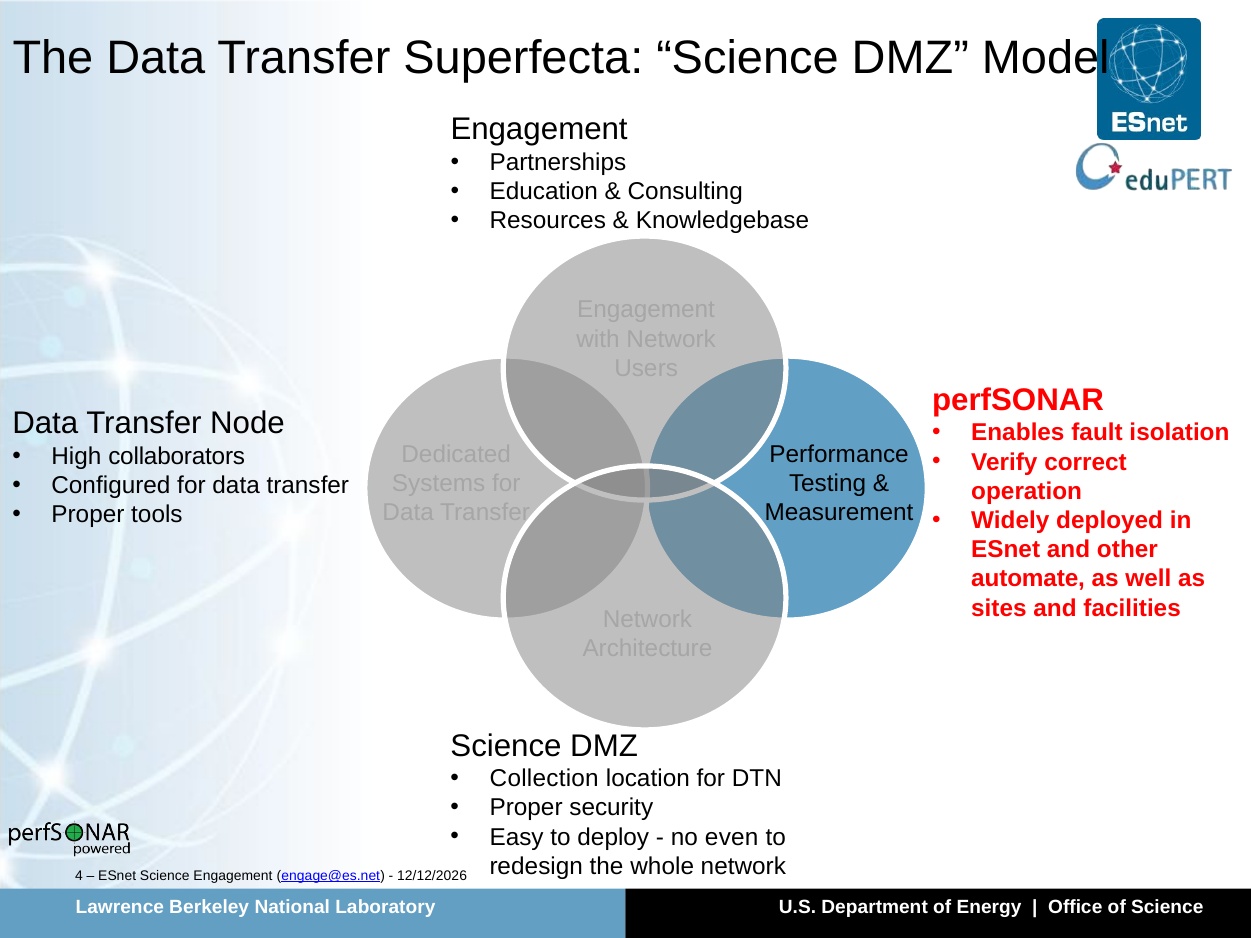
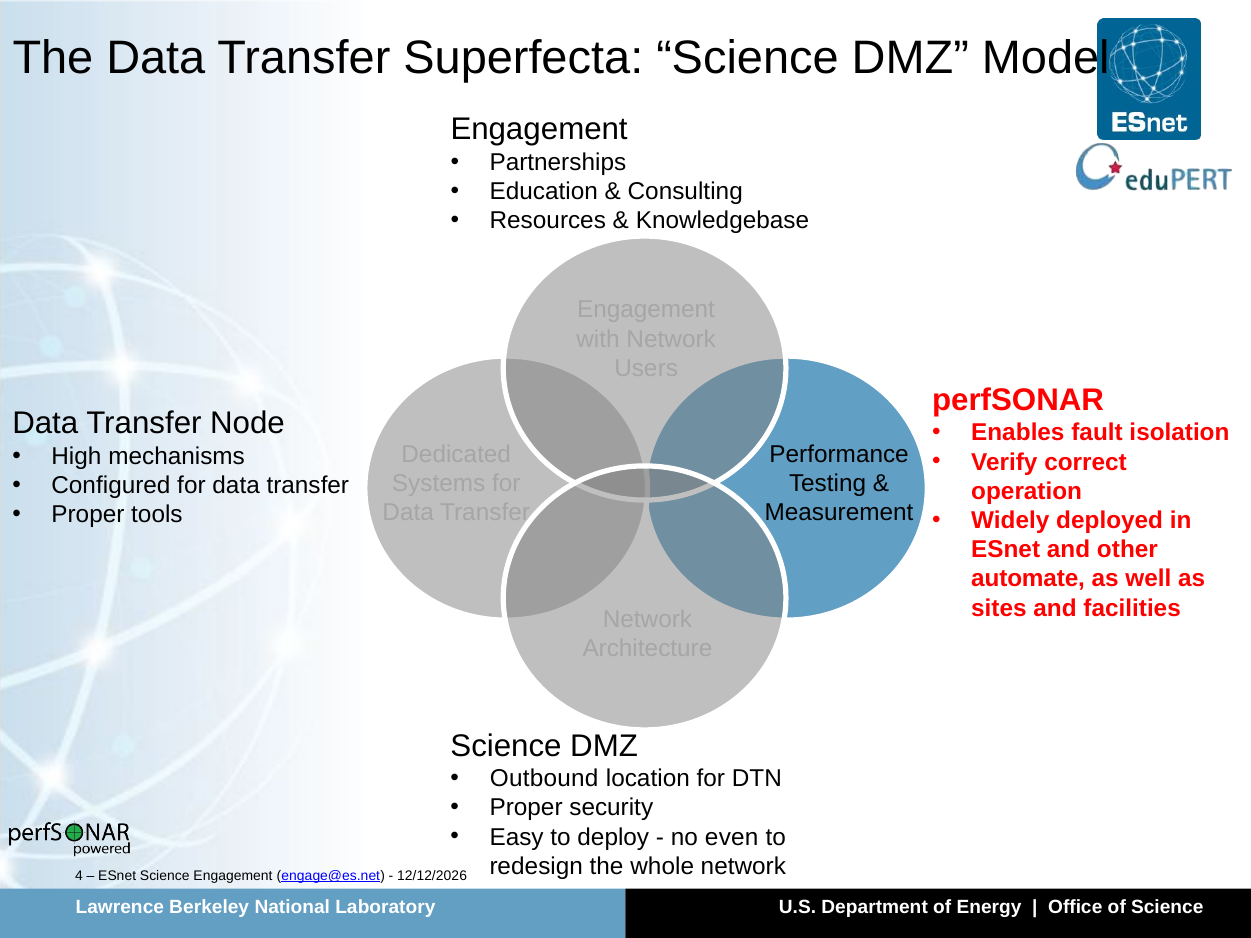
collaborators: collaborators -> mechanisms (177, 457)
Collection: Collection -> Outbound (544, 779)
